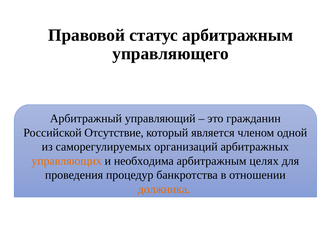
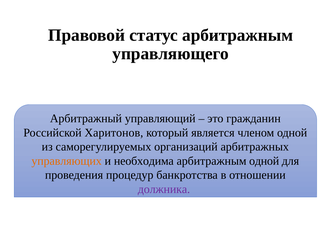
Отсутствие: Отсутствие -> Харитонов (114, 133)
арбитражным целях: целях -> одной (264, 161)
должника colour: orange -> purple (164, 189)
